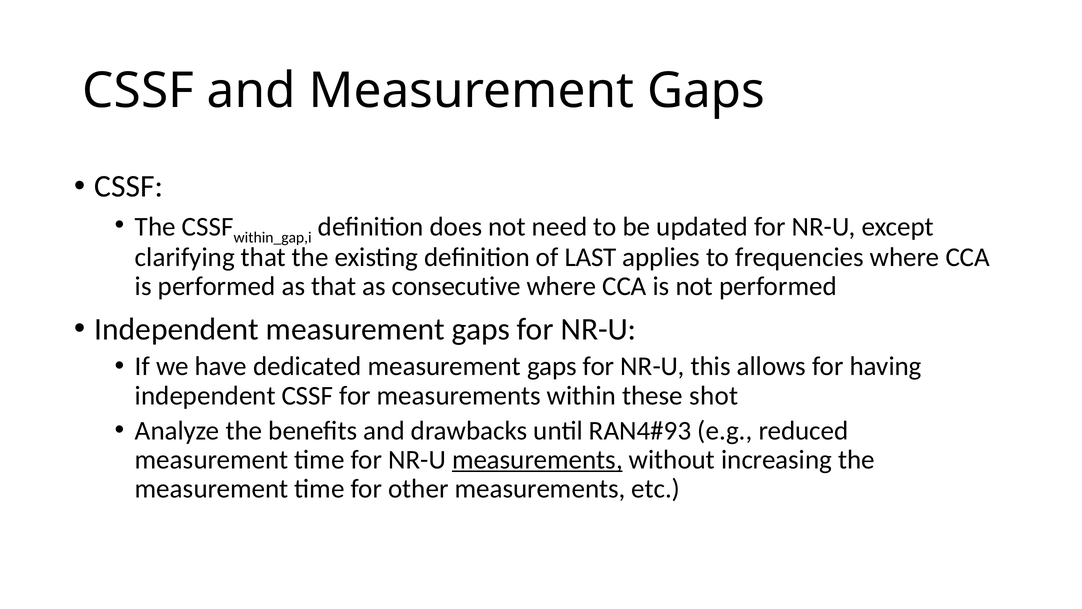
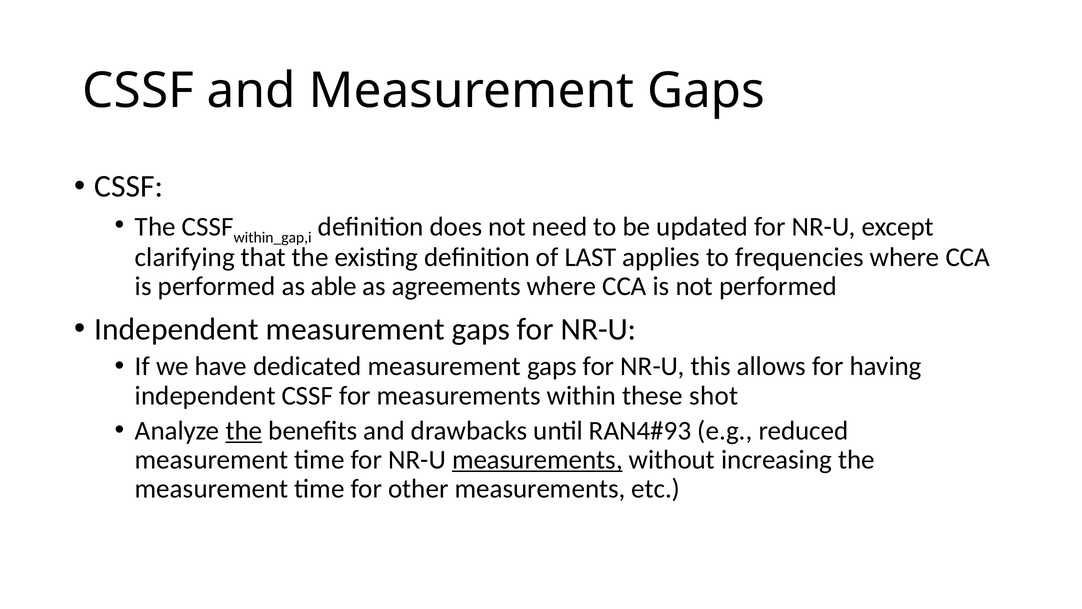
as that: that -> able (334, 286)
consecutive: consecutive -> agreements (456, 286)
the underline: none -> present (244, 430)
